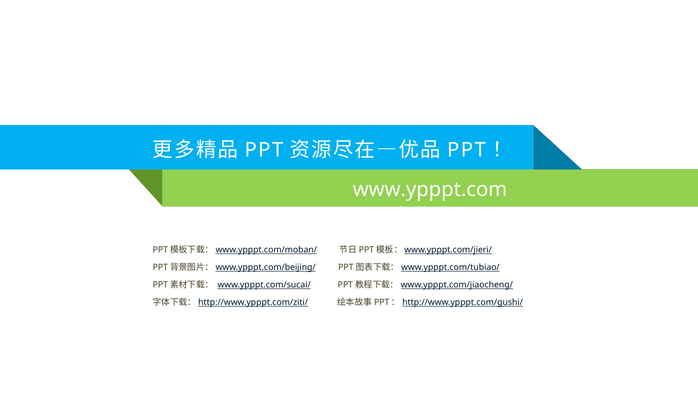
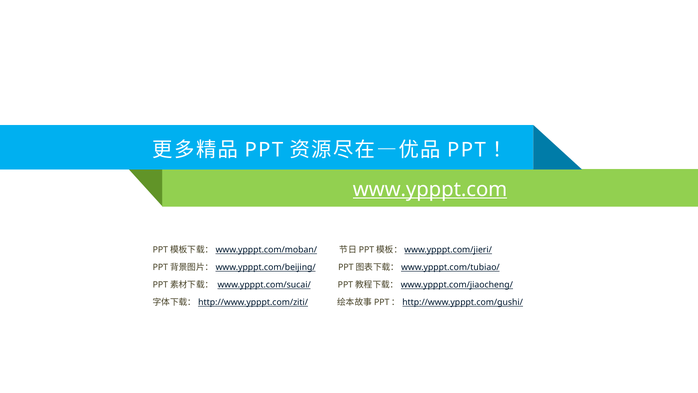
www.ypppt.com underline: none -> present (430, 189)
